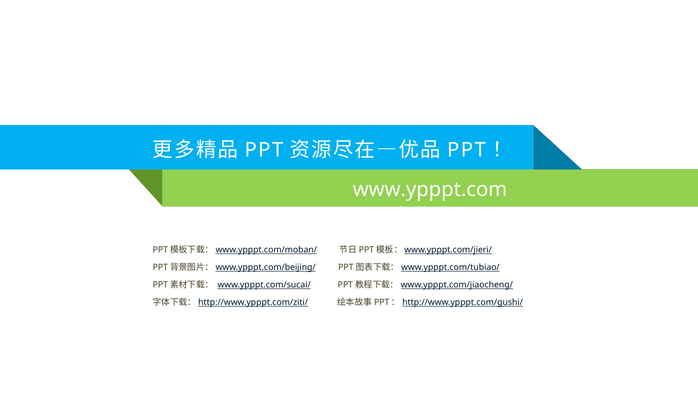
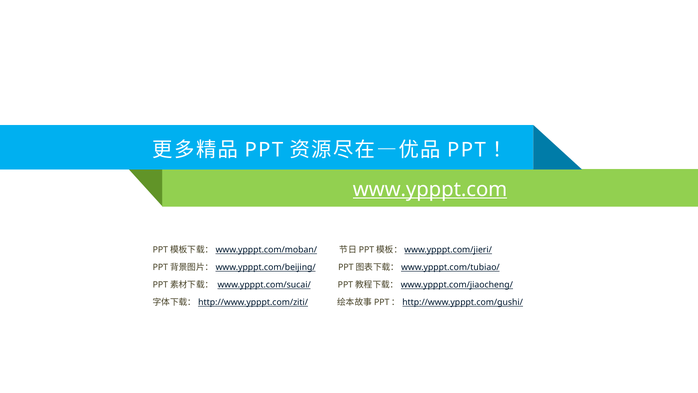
www.ypppt.com underline: none -> present (430, 189)
